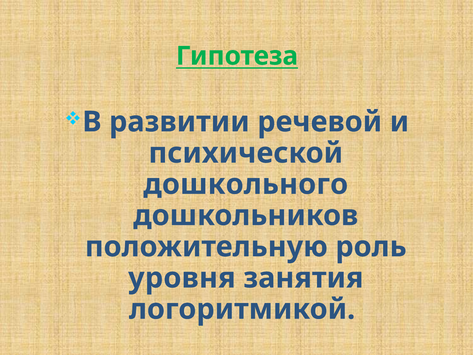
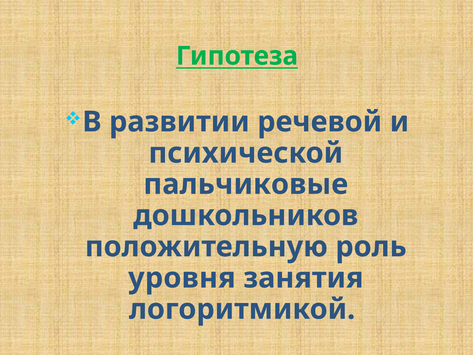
дошкольного: дошкольного -> пальчиковые (246, 184)
